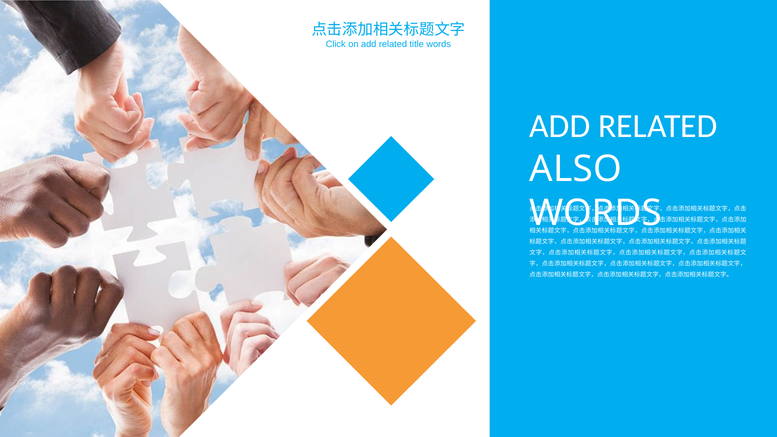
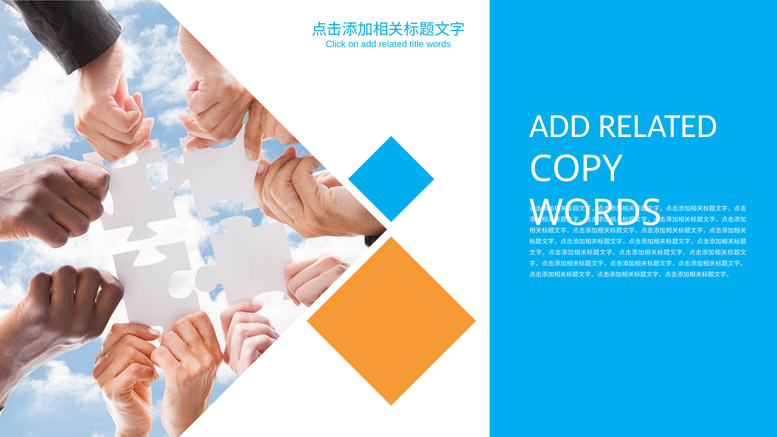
ALSO: ALSO -> COPY (576, 169)
